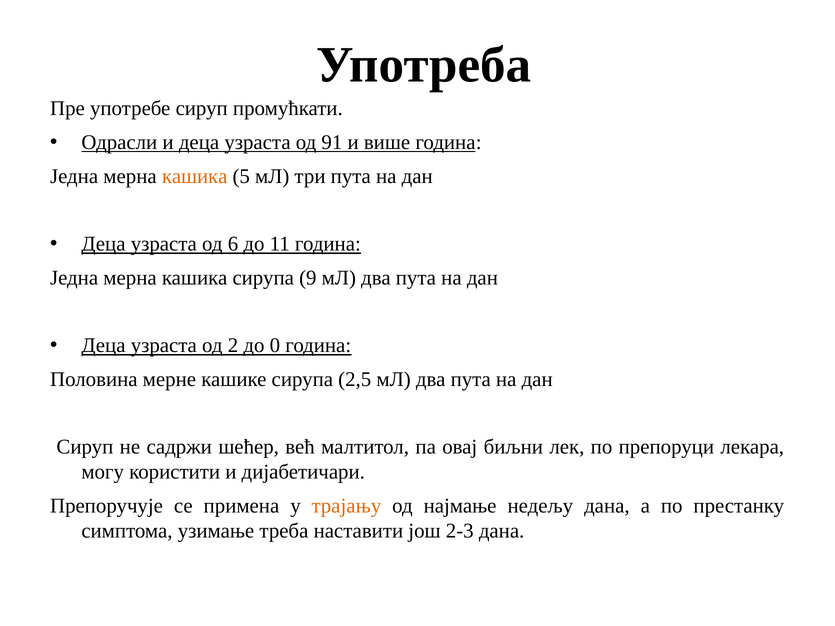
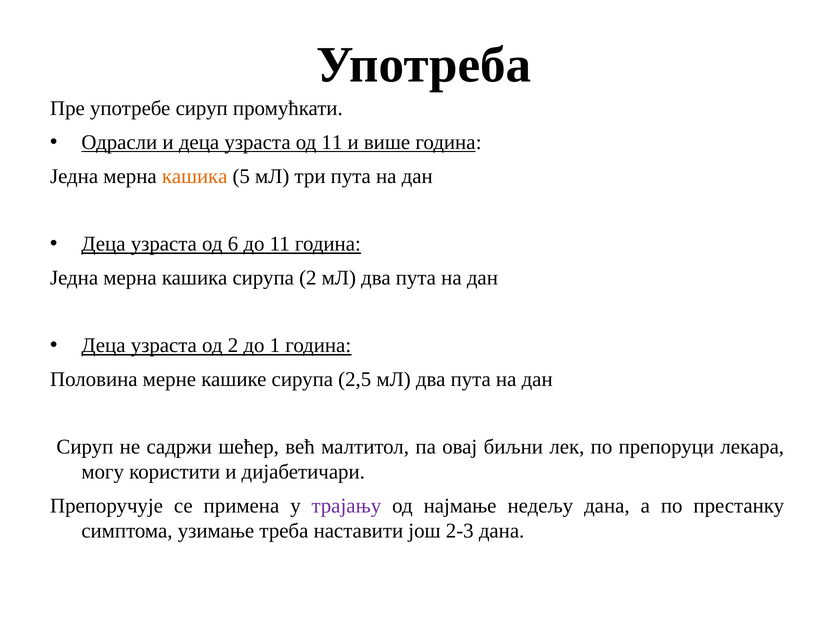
од 91: 91 -> 11 (332, 142)
сирупа 9: 9 -> 2 (308, 278)
0: 0 -> 1 (275, 346)
трајању colour: orange -> purple (346, 506)
